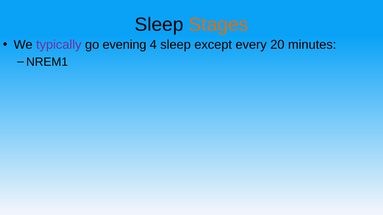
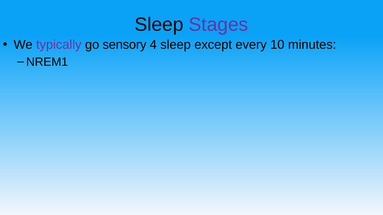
Stages colour: orange -> purple (219, 25)
evening: evening -> sensory (124, 45)
20: 20 -> 10 (277, 45)
